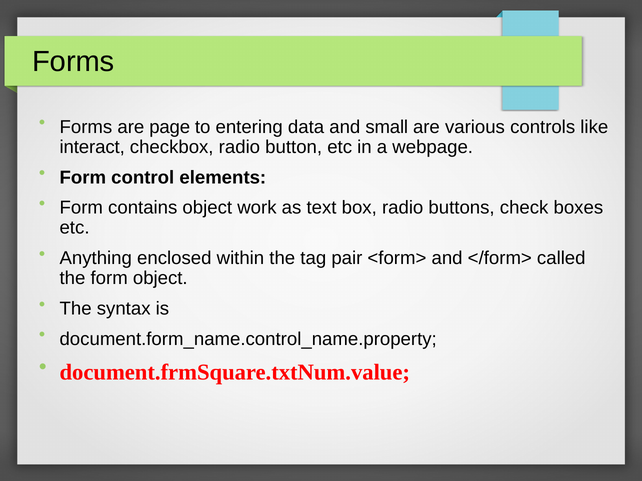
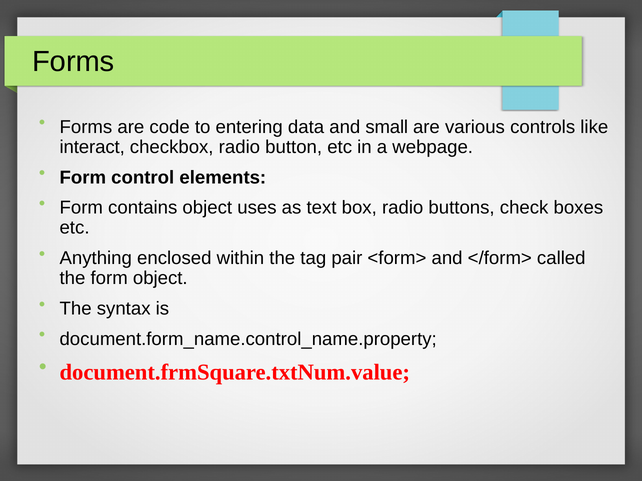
page: page -> code (170, 127)
work: work -> uses (257, 208)
